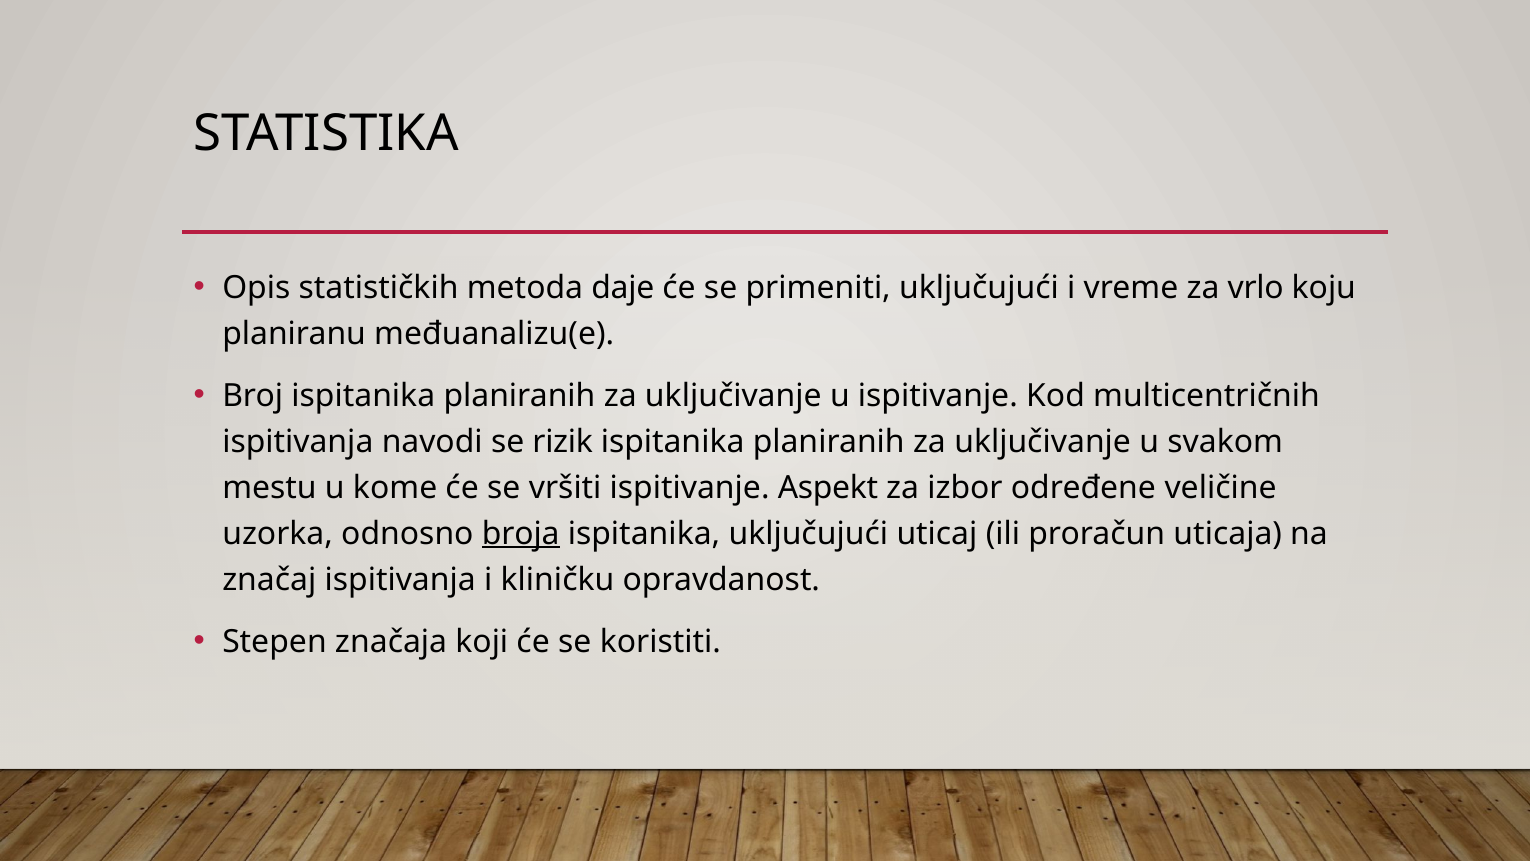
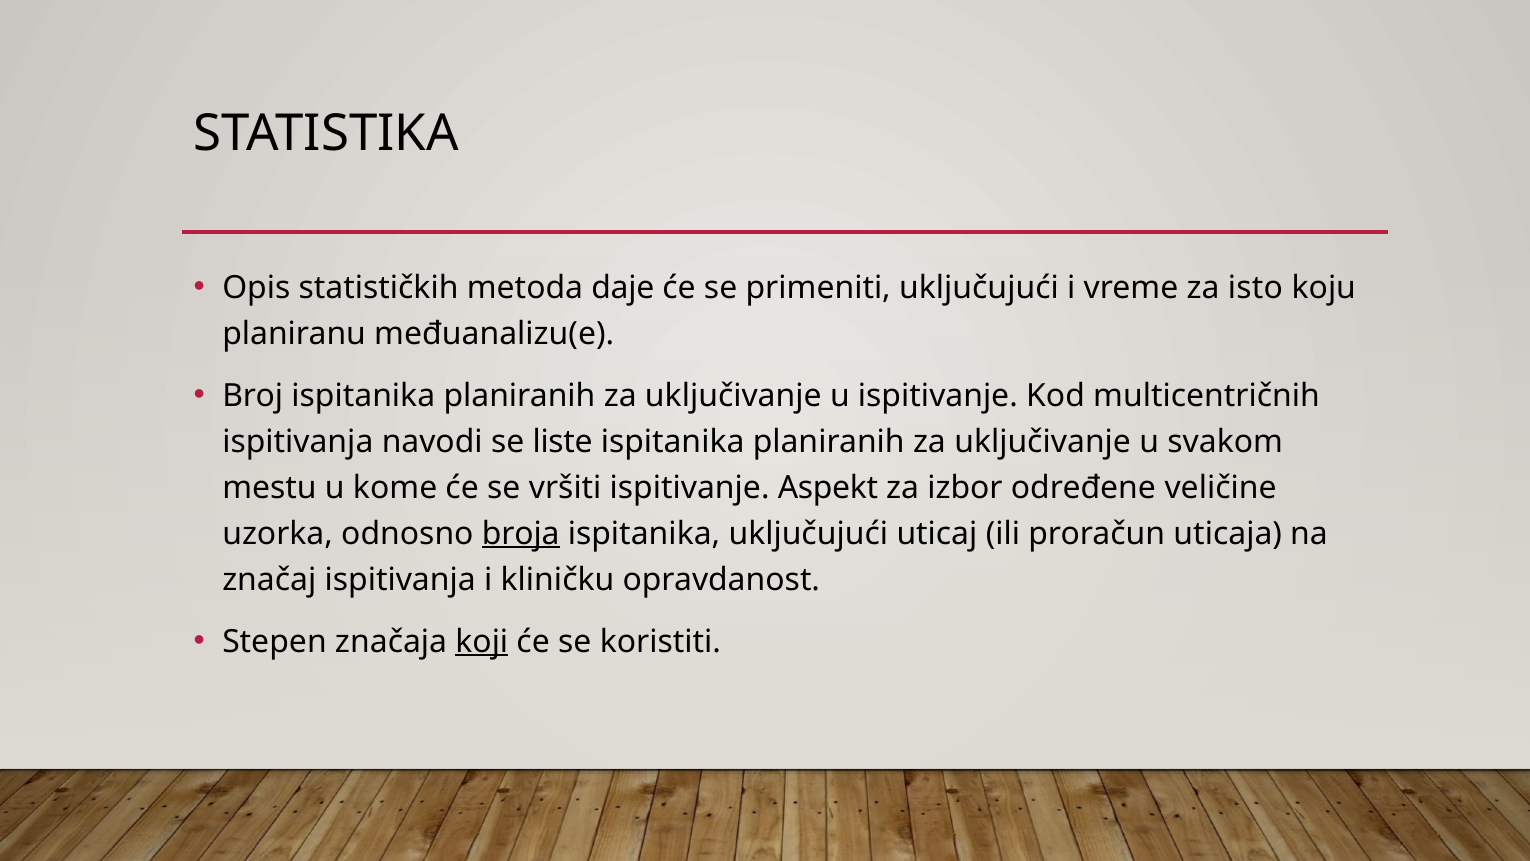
vrlo: vrlo -> isto (1255, 288)
rizik: rizik -> liste (563, 442)
koji underline: none -> present (482, 641)
